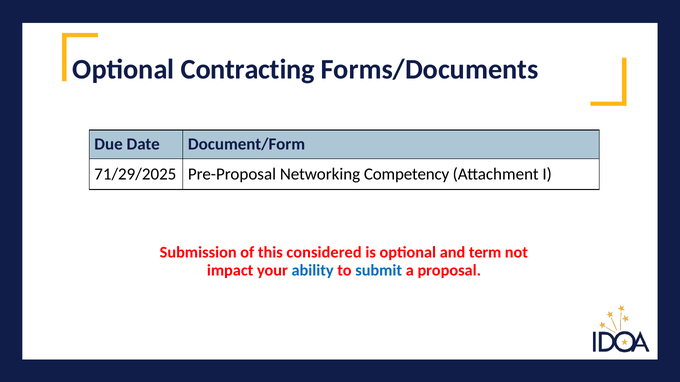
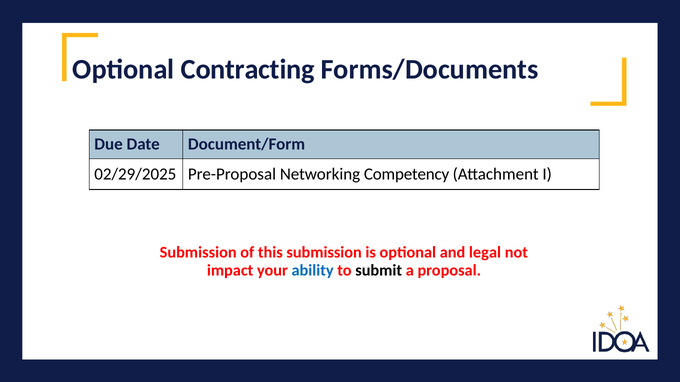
71/29/2025: 71/29/2025 -> 02/29/2025 (135, 174)
this considered: considered -> submission (324, 253)
term: term -> legal (485, 253)
submit colour: blue -> black (379, 271)
